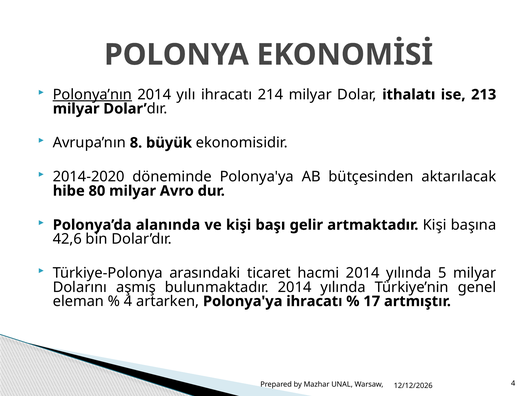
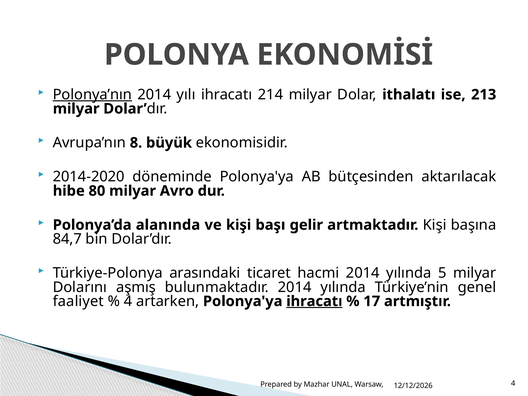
42,6: 42,6 -> 84,7 (67, 239)
eleman: eleman -> faaliyet (78, 301)
ihracatı underline: none -> present (314, 301)
